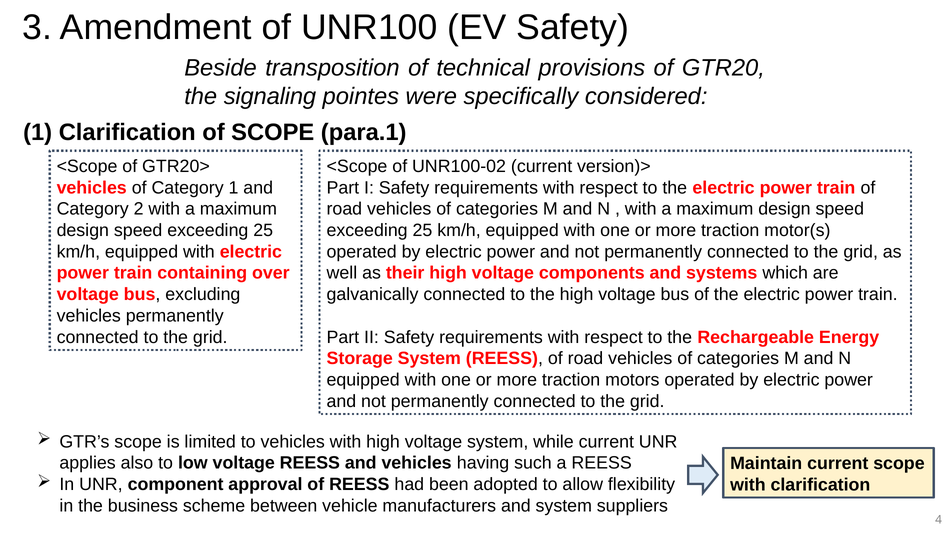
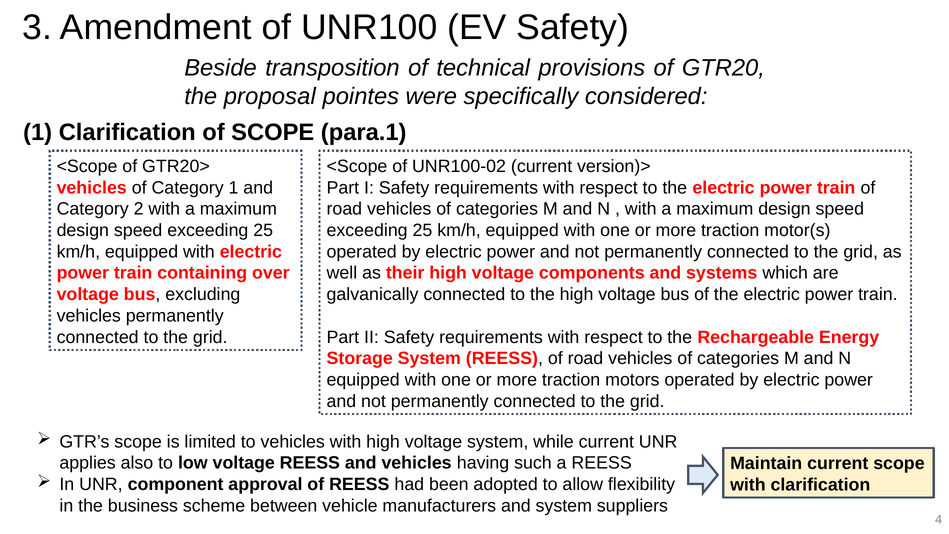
signaling: signaling -> proposal (270, 96)
